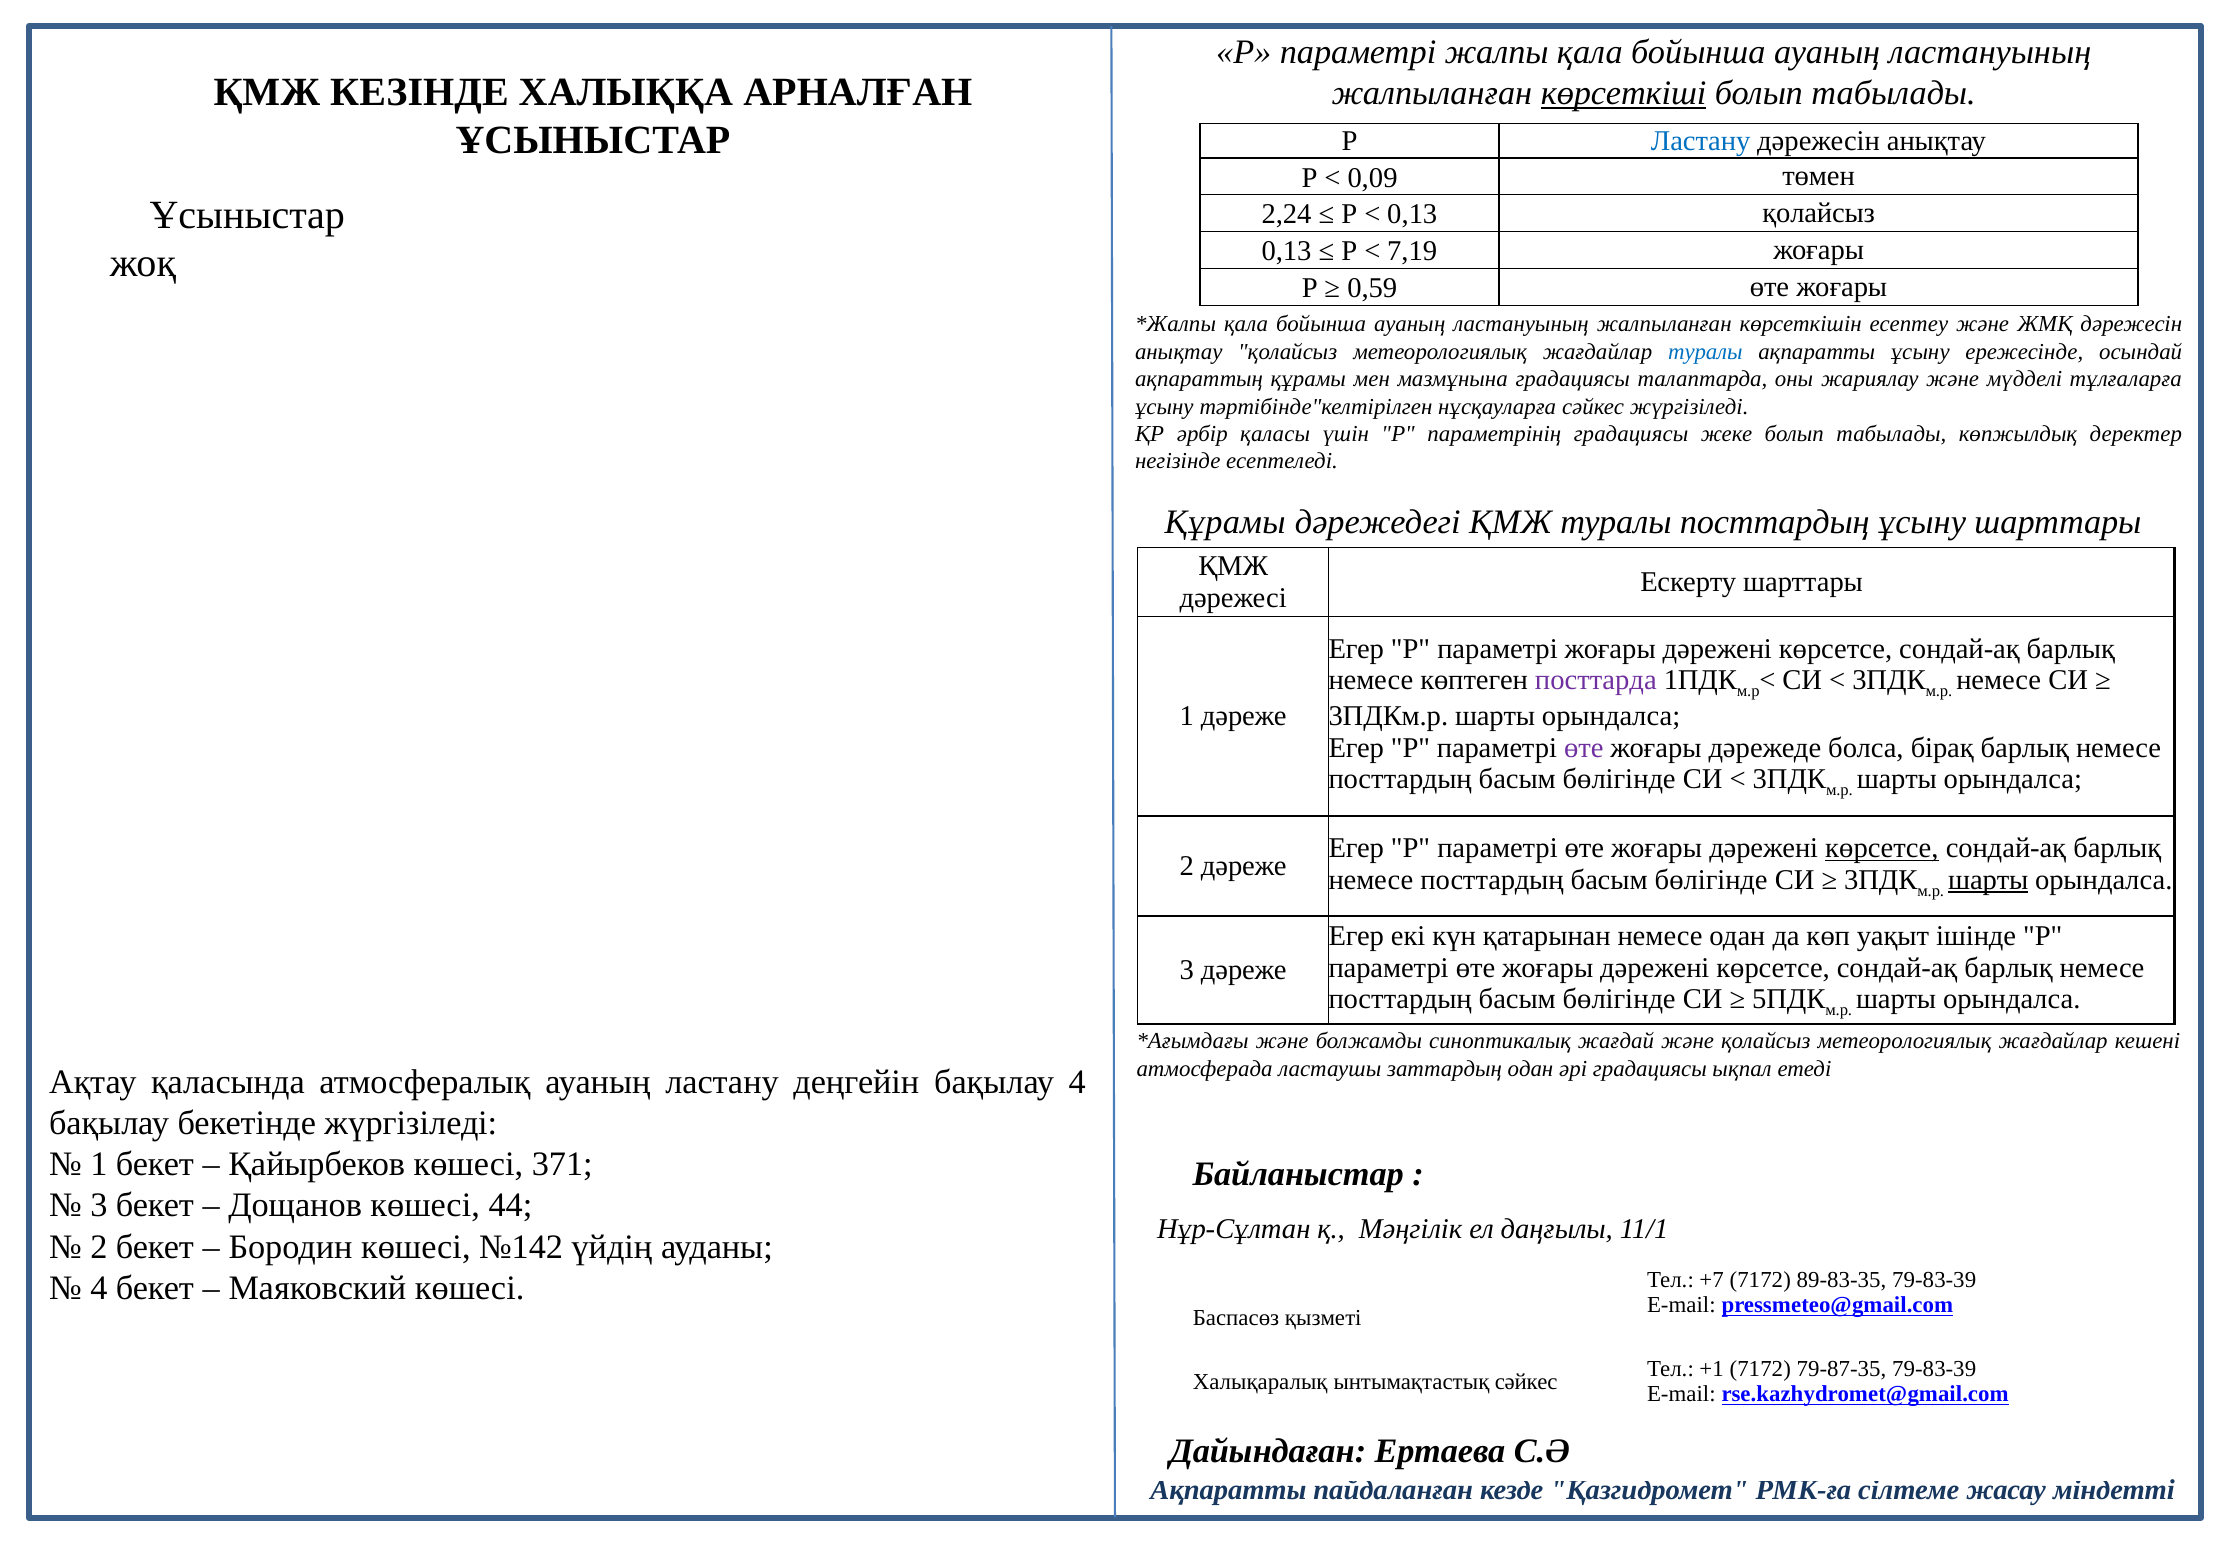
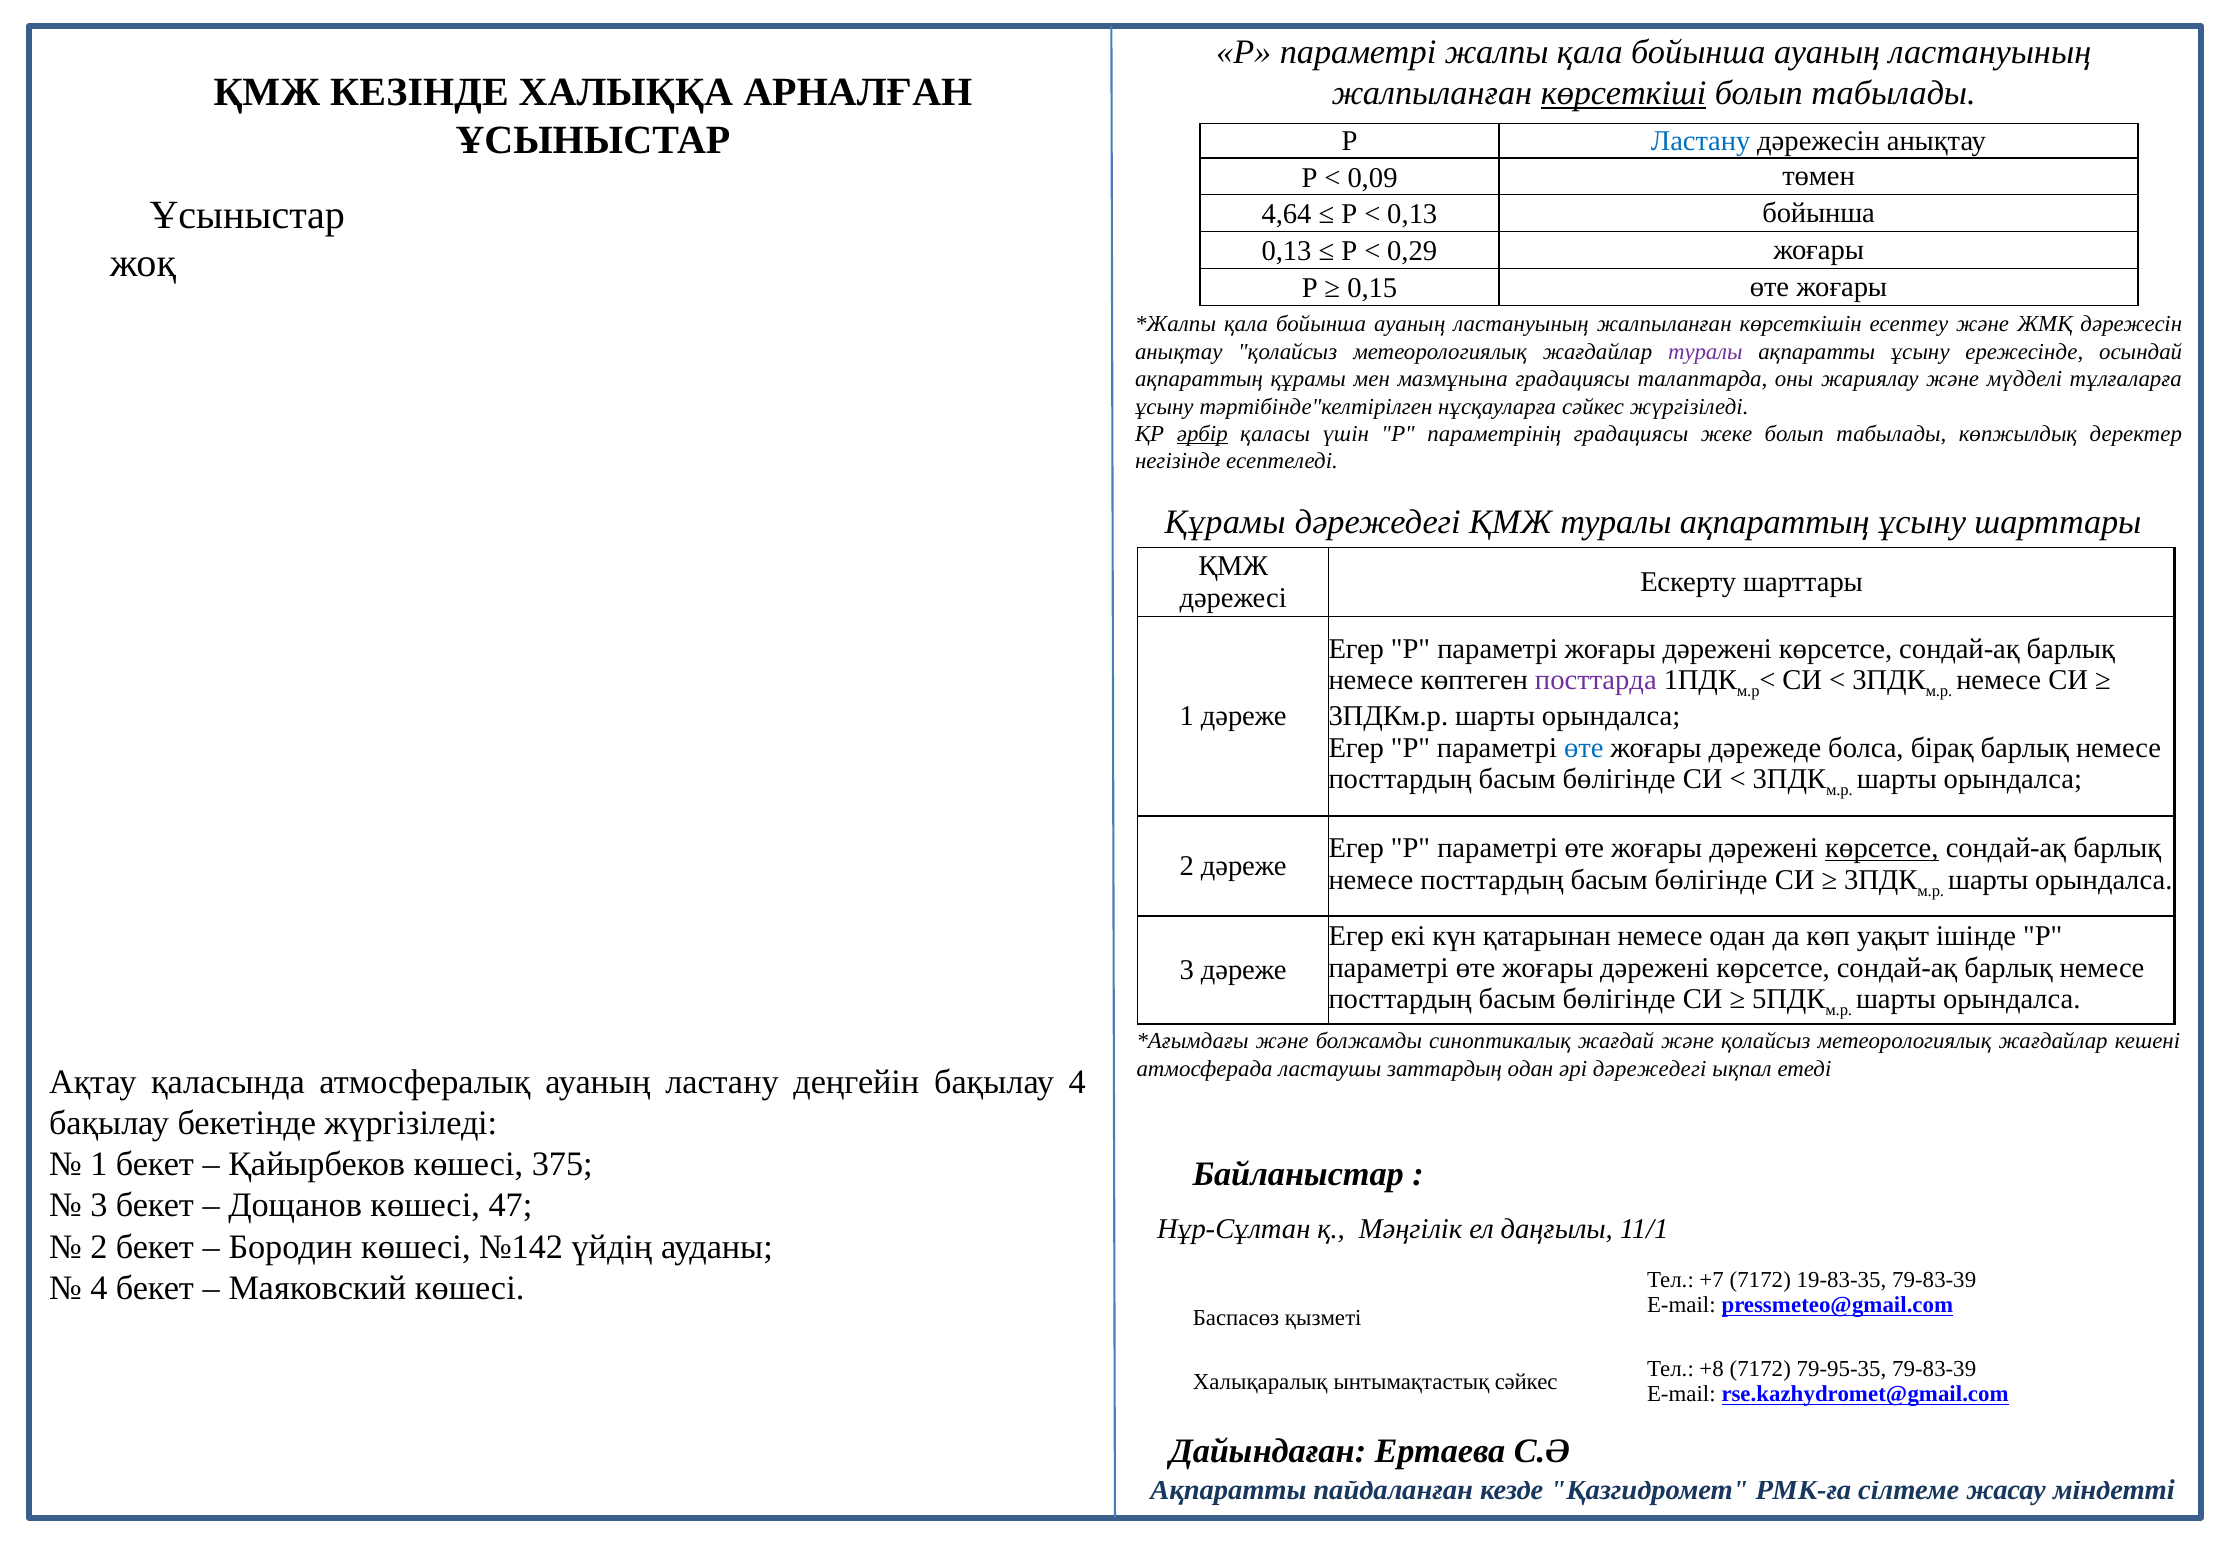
2,24: 2,24 -> 4,64 (1287, 214)
0,13 қолайсыз: қолайсыз -> бойынша (1819, 213)
7,19: 7,19 -> 0,29 (1412, 251)
0,59: 0,59 -> 0,15 (1372, 288)
туралы colour: blue -> purple (1705, 352)
әрбір underline: none -> present (1202, 434)
туралы посттардың: посттардың -> ақпараттың (1775, 522)
өте colour: purple -> blue (1584, 748)
шарты underline: present -> none (1988, 880)
әрі градациясы: градациясы -> дәрежедегі (1650, 1068)
371: 371 -> 375 (562, 1164)
44: 44 -> 47 (510, 1205)
89-83-35: 89-83-35 -> 19-83-35 (1841, 1279)
+1: +1 -> +8 (1712, 1369)
79-87-35: 79-87-35 -> 79-95-35 (1841, 1369)
